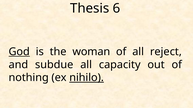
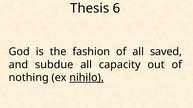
God underline: present -> none (19, 52)
woman: woman -> fashion (91, 52)
reject: reject -> saved (166, 52)
